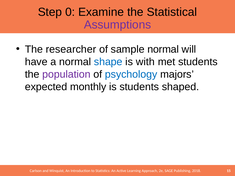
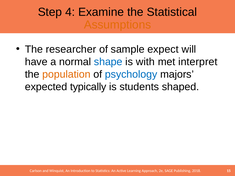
0: 0 -> 4 (70, 12)
Assumptions colour: purple -> orange (117, 25)
sample normal: normal -> expect (163, 49)
met students: students -> interpret (198, 62)
population colour: purple -> orange (66, 74)
monthly: monthly -> typically (88, 87)
